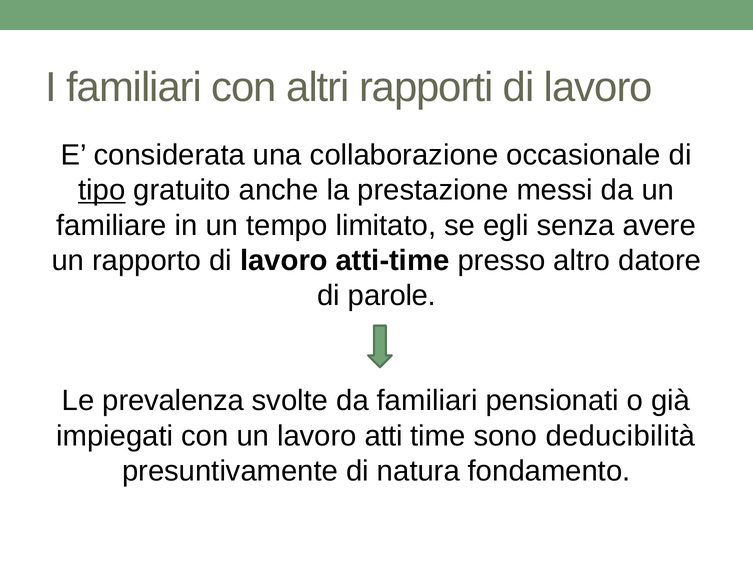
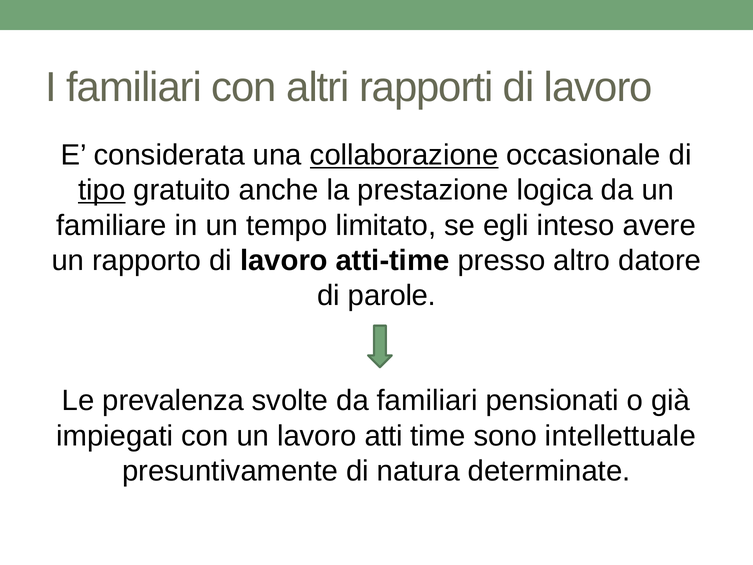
collaborazione underline: none -> present (404, 155)
messi: messi -> logica (555, 190)
senza: senza -> inteso (576, 225)
deducibilità: deducibilità -> intellettuale (620, 436)
fondamento: fondamento -> determinate (549, 471)
